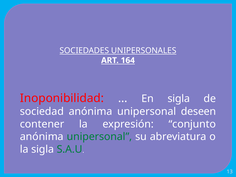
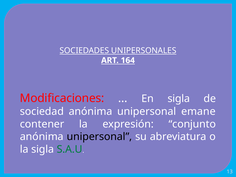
Inoponibilidad: Inoponibilidad -> Modificaciones (62, 98)
deseen: deseen -> emane (198, 111)
unipersonal colour: green -> black (99, 137)
